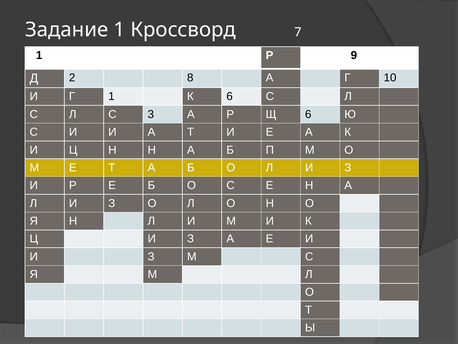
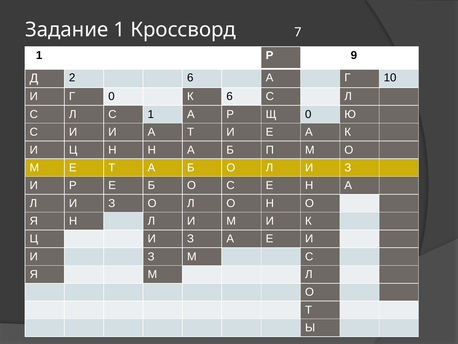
2 8: 8 -> 6 (190, 78)
Г 1: 1 -> 0 (111, 96)
С 3: 3 -> 1 (151, 114)
Щ 6: 6 -> 0 (308, 114)
